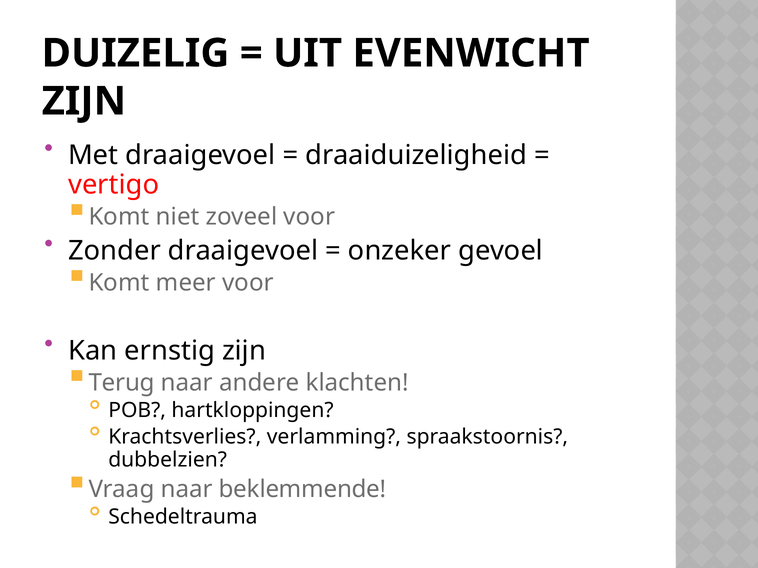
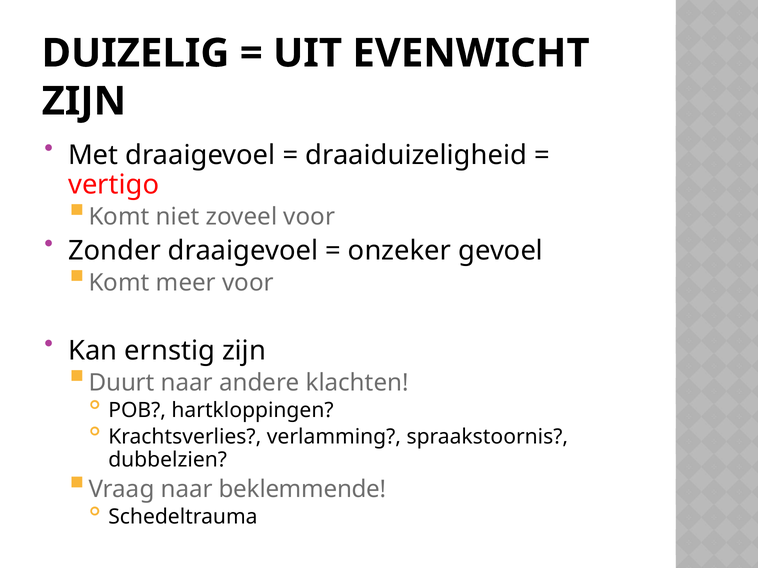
Terug: Terug -> Duurt (122, 383)
